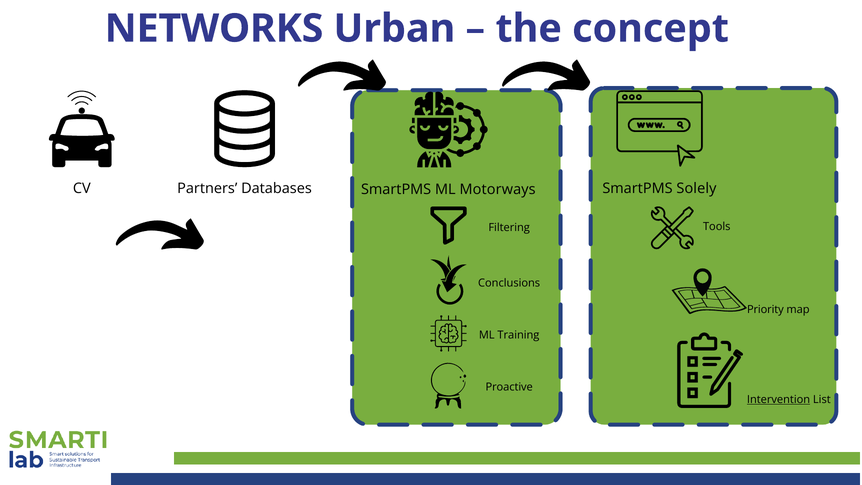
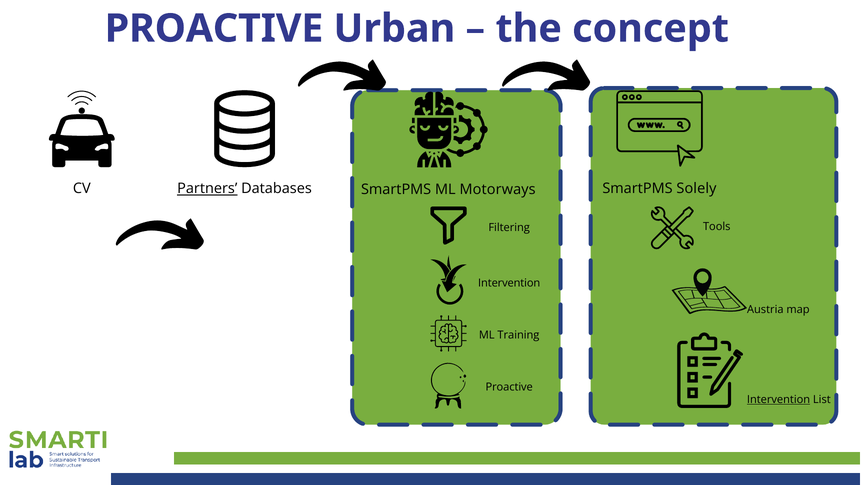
NETWORKS: NETWORKS -> PROACTIVE (214, 29)
Partners underline: none -> present (207, 189)
Conclusions: Conclusions -> Intervention (509, 283)
Priority: Priority -> Austria (765, 310)
